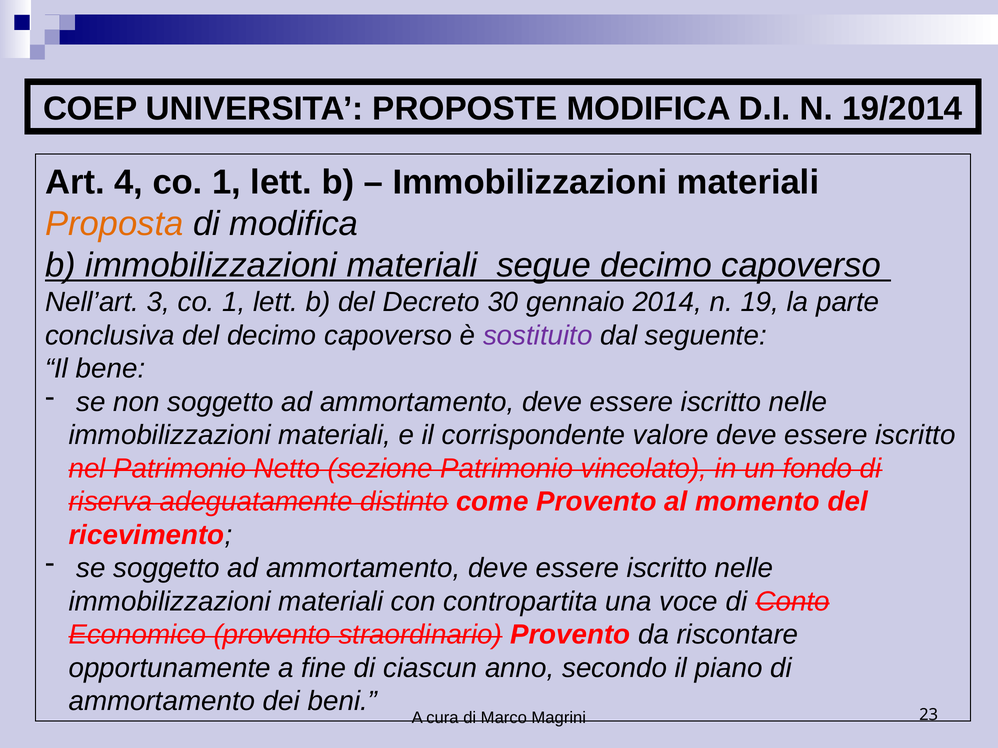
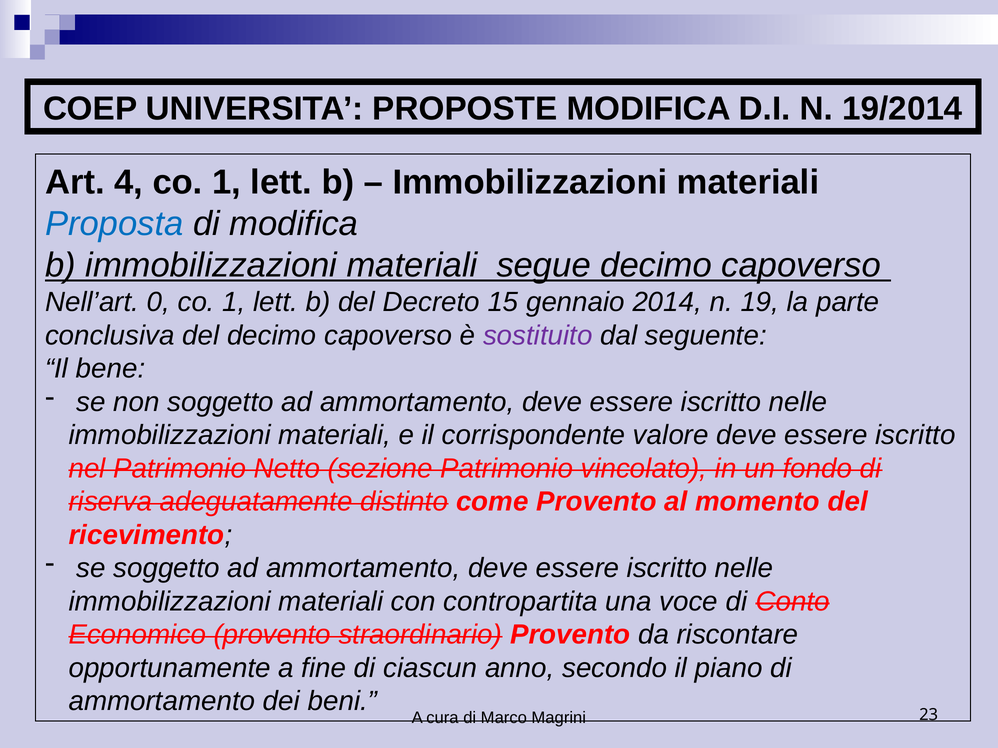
Proposta colour: orange -> blue (114, 224)
3: 3 -> 0 (158, 302)
30: 30 -> 15 (503, 302)
